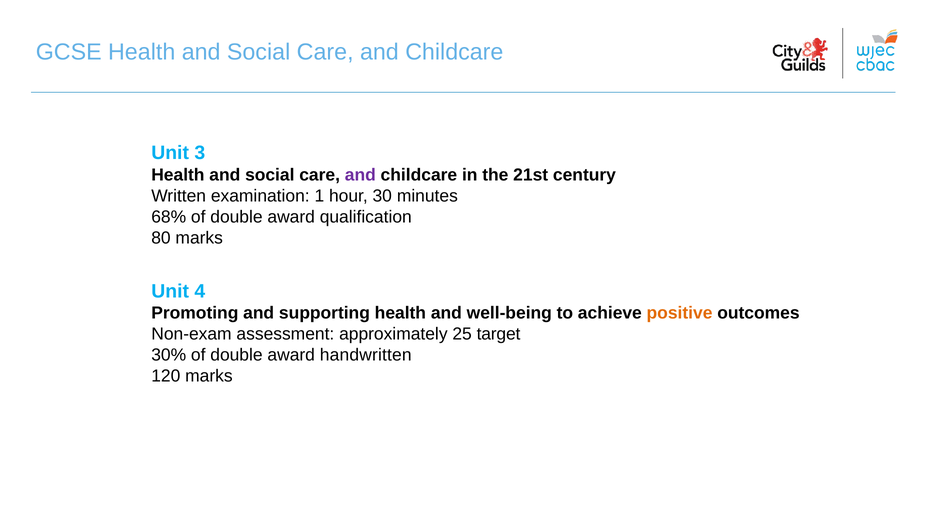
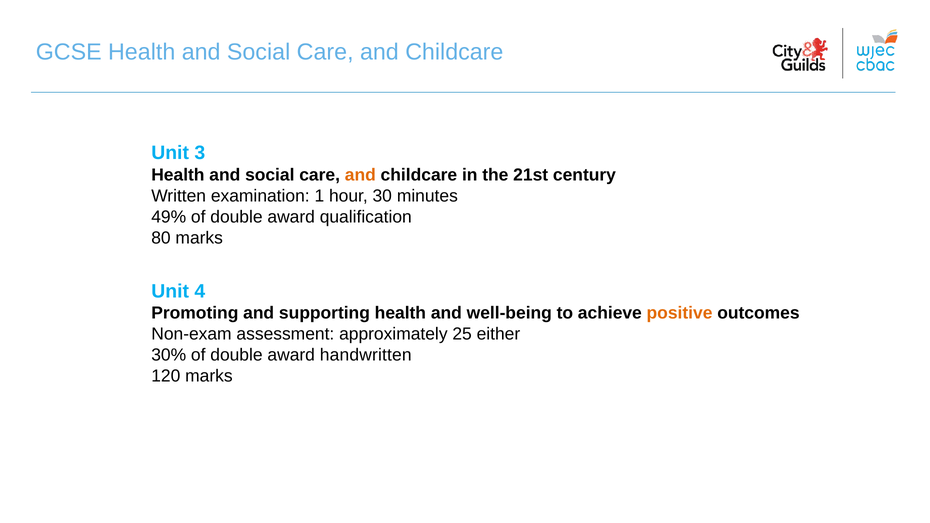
and colour: purple -> orange (360, 175)
68%: 68% -> 49% (169, 217)
target: target -> either (498, 334)
